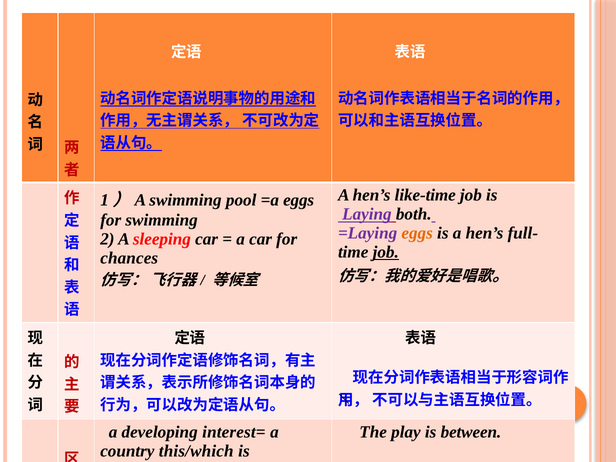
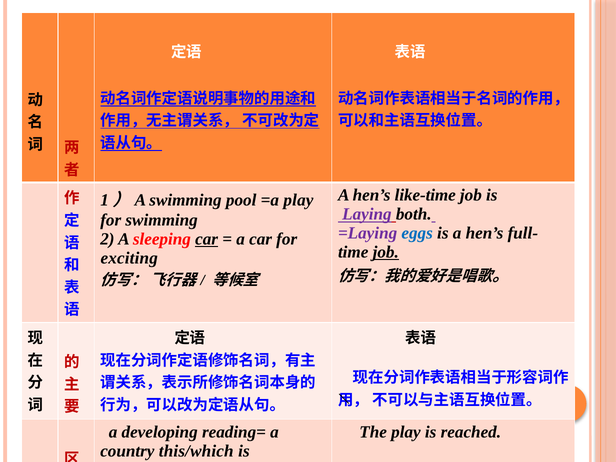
=a eggs: eggs -> play (298, 200)
eggs colour: orange -> blue (417, 233)
car underline: none -> present (207, 239)
chances: chances -> exciting (129, 258)
interest=: interest= -> reading= (234, 432)
between: between -> reached (471, 432)
